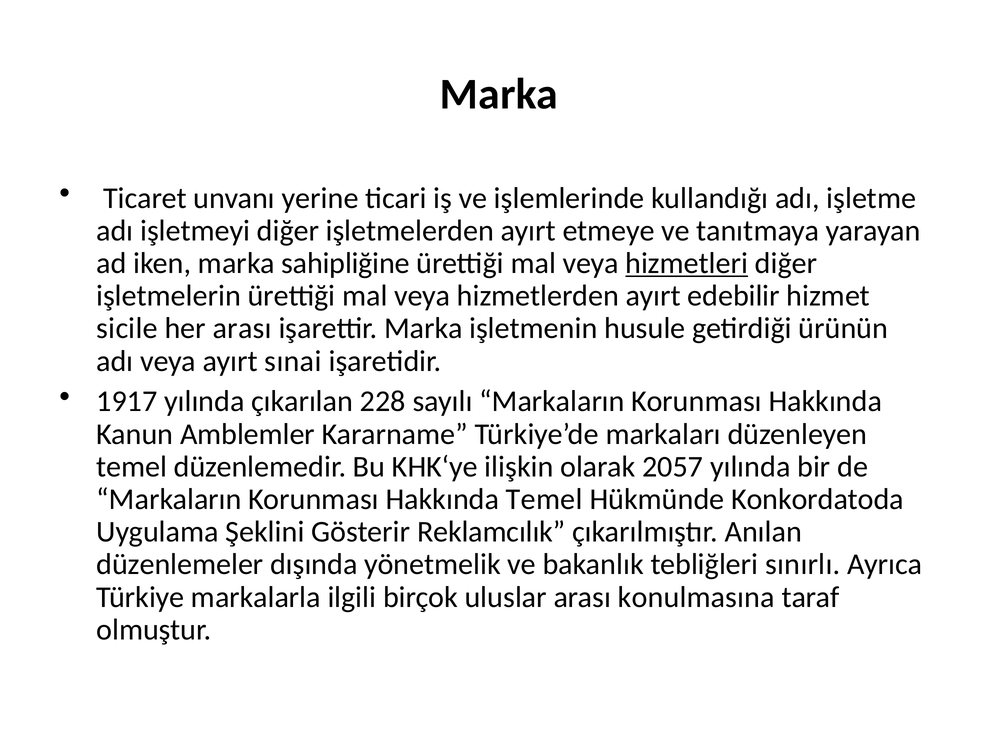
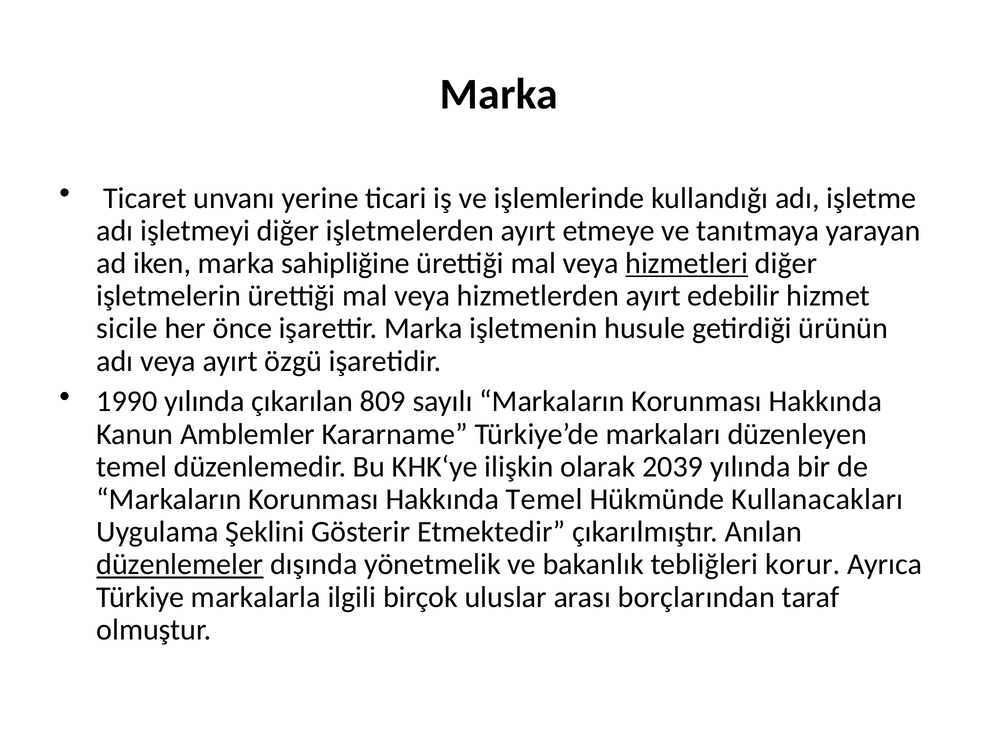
her arası: arası -> önce (242, 328)
sınai: sınai -> özgü (293, 361)
1917: 1917 -> 1990 (127, 402)
228: 228 -> 809 (383, 402)
2057: 2057 -> 2039 (673, 467)
Konkordatoda: Konkordatoda -> Kullanacakları (817, 499)
Reklamcılık: Reklamcılık -> Etmektedir (491, 532)
düzenlemeler underline: none -> present (180, 565)
sınırlı: sınırlı -> korur (803, 565)
konulmasına: konulmasına -> borçlarından (696, 597)
